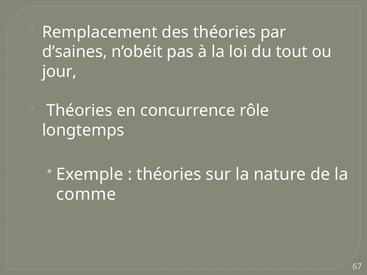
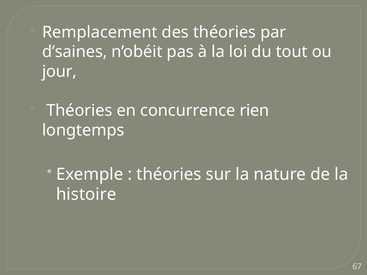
rôle: rôle -> rien (254, 111)
comme: comme -> histoire (86, 195)
